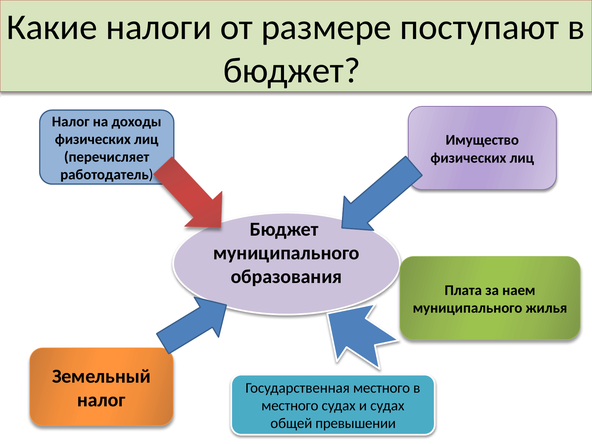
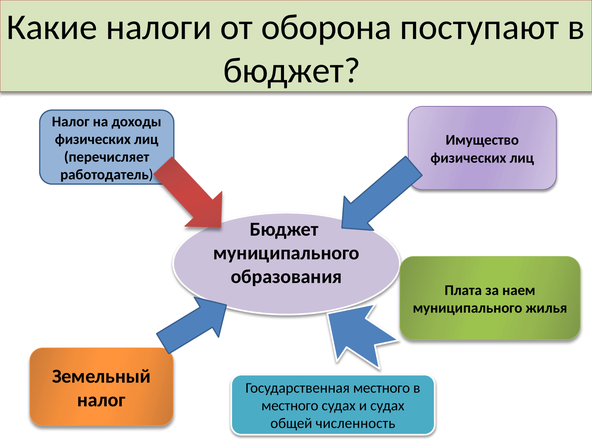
размере: размере -> оборона (326, 27)
превышении: превышении -> численность (355, 423)
